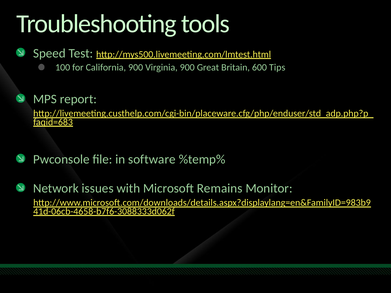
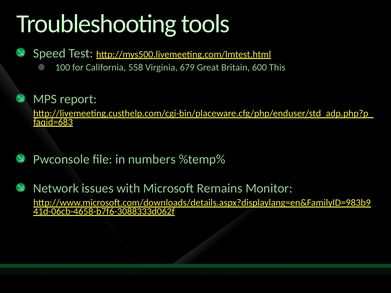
California 900: 900 -> 558 (136, 68)
Virginia 900: 900 -> 679 (187, 68)
Tips: Tips -> This (277, 68)
software: software -> numbers (152, 159)
